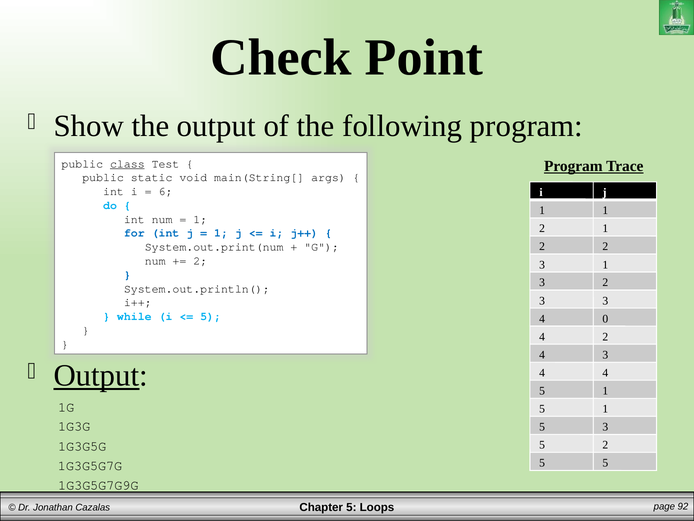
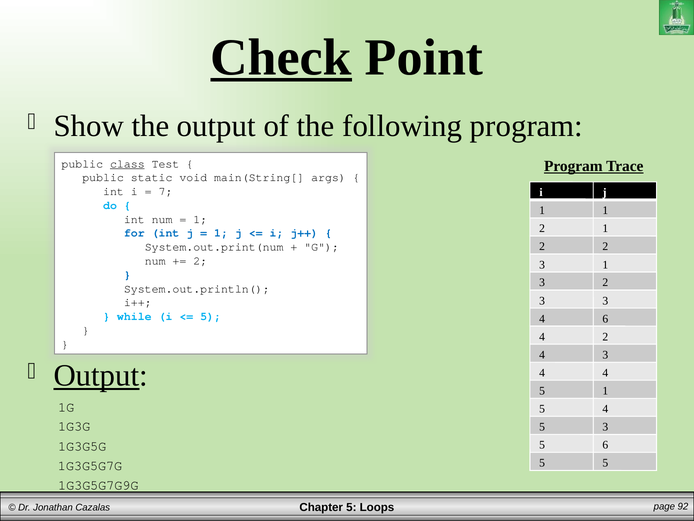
Check underline: none -> present (281, 57)
6: 6 -> 7 (166, 191)
4 0: 0 -> 6 (605, 319)
1: 1 -> 4 (605, 408)
5 2: 2 -> 6 (605, 445)
